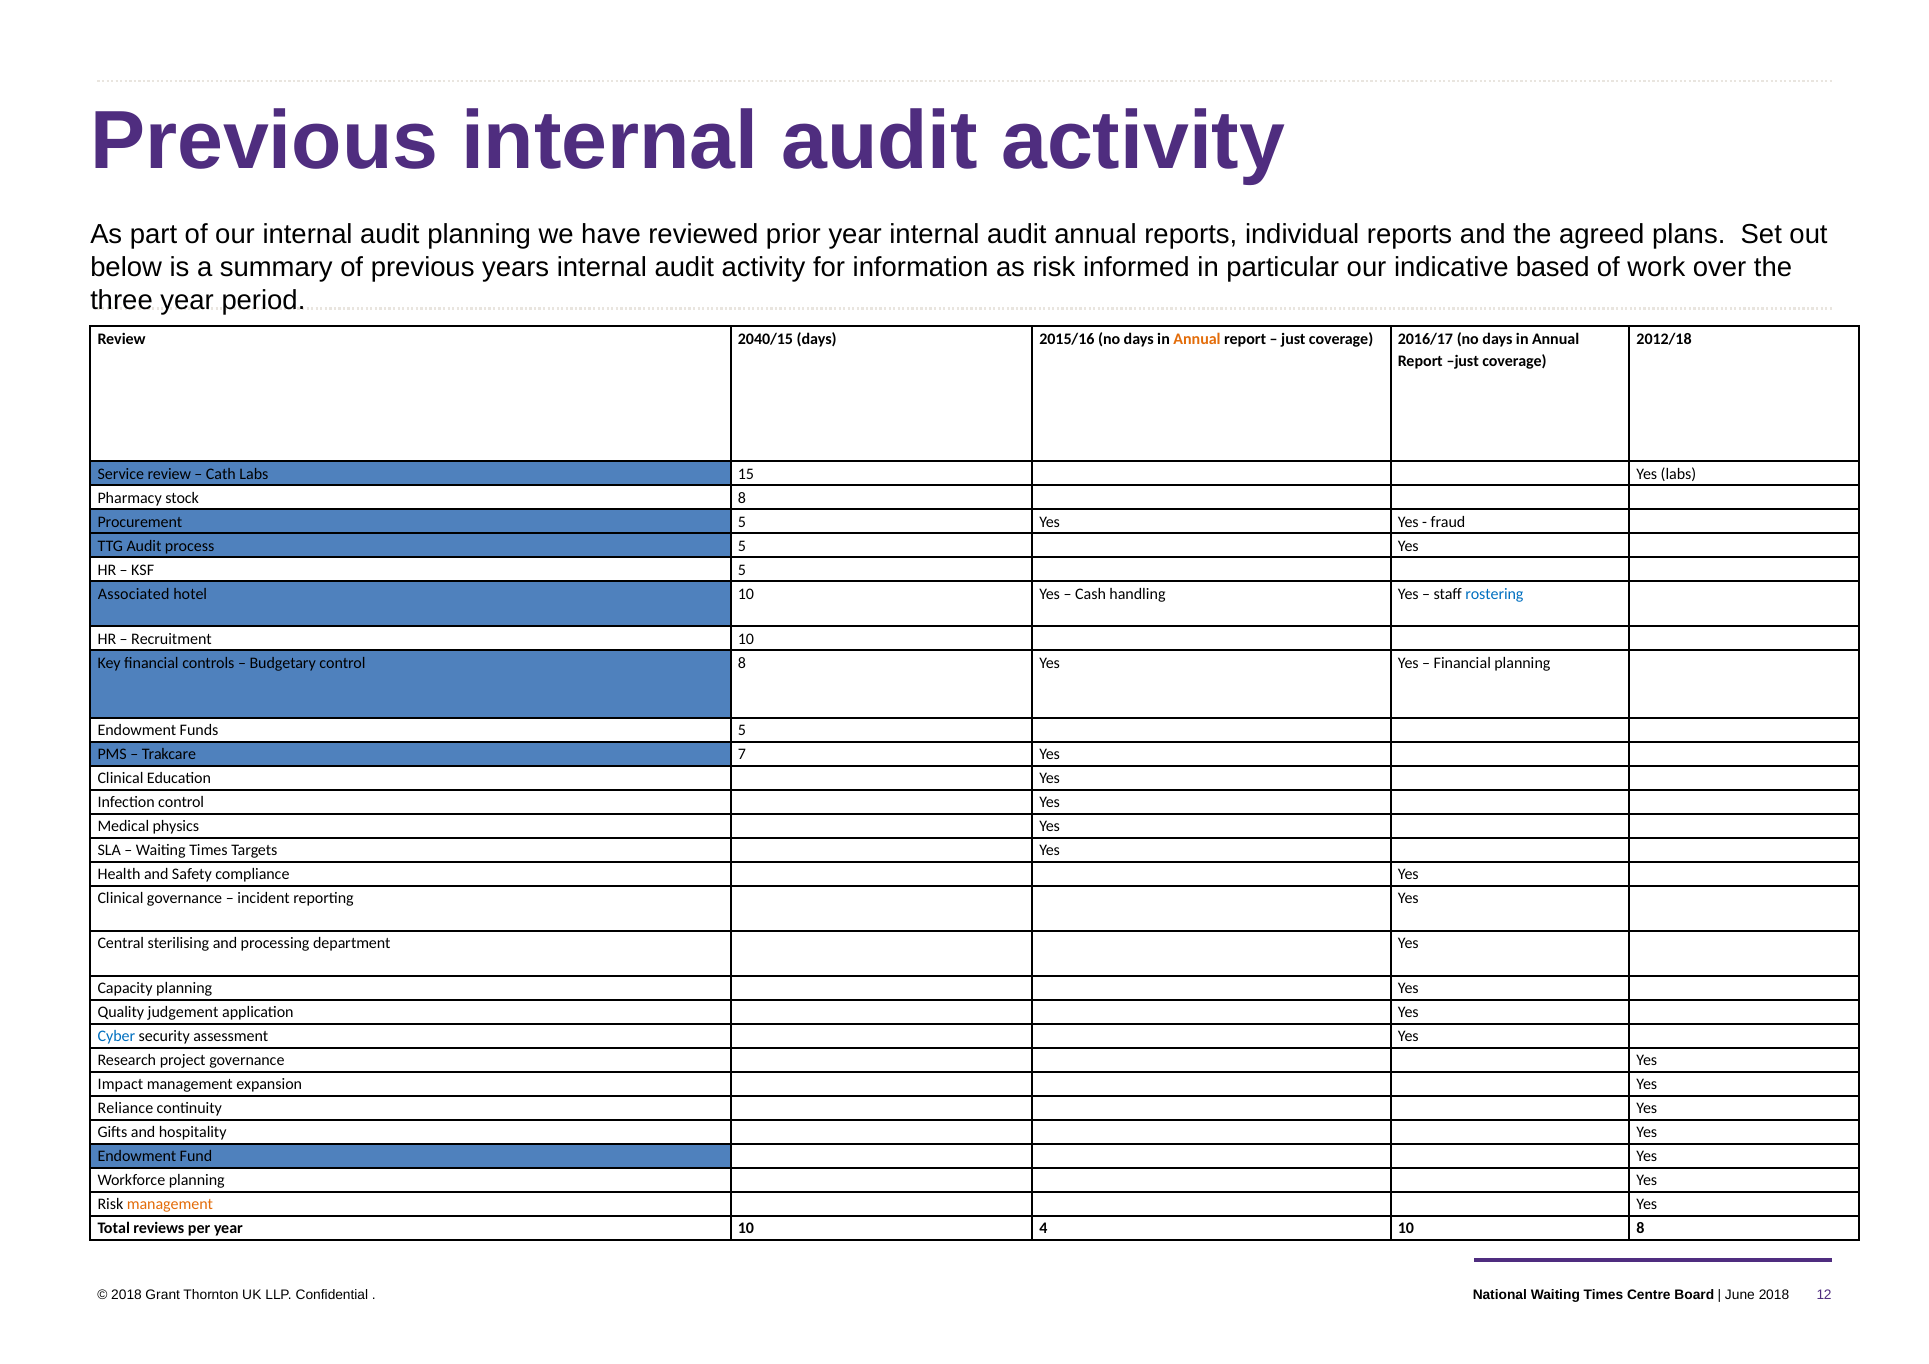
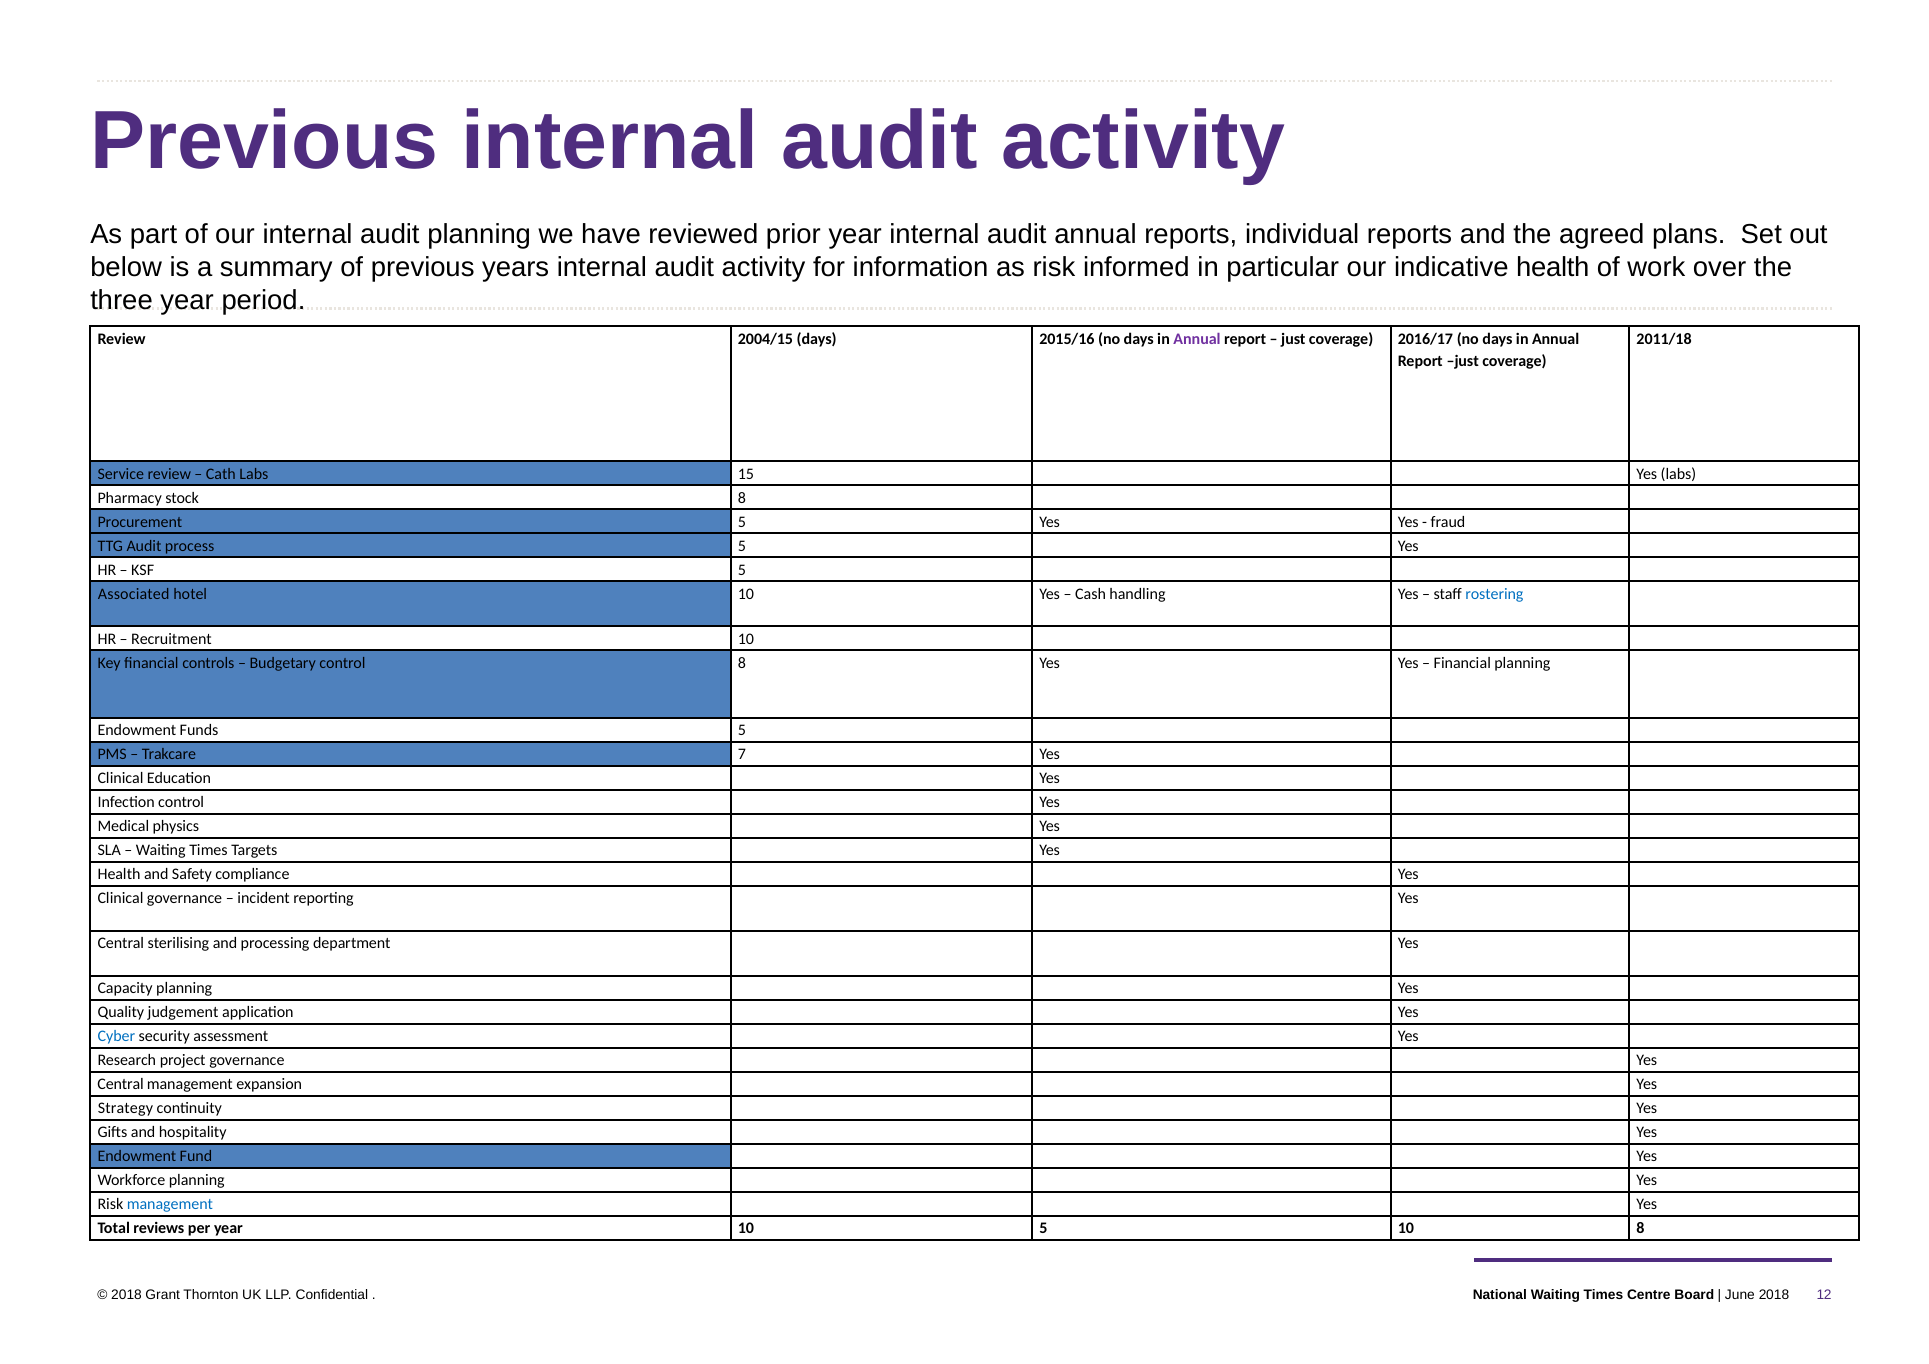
indicative based: based -> health (1553, 268)
2040/15: 2040/15 -> 2004/15 (766, 339)
Annual colour: orange -> purple (1197, 339)
2012/18: 2012/18 -> 2011/18 (1664, 339)
Impact: Impact -> Central (121, 1084)
Reliance: Reliance -> Strategy (125, 1108)
management colour: orange -> blue (170, 1205)
10 4: 4 -> 5 (1043, 1229)
